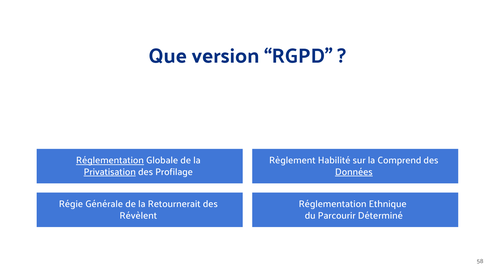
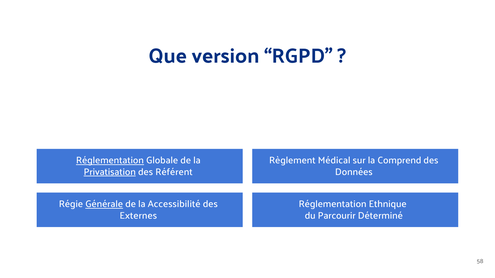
Habilité: Habilité -> Médical (334, 161)
Profilage: Profilage -> Référent (174, 172)
Données underline: present -> none (354, 172)
Générale underline: none -> present (104, 204)
Retournerait: Retournerait -> Accessibilité (174, 204)
Révèlent: Révèlent -> Externes (138, 216)
